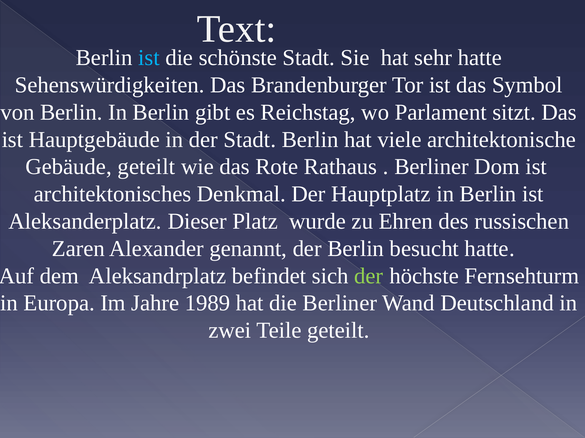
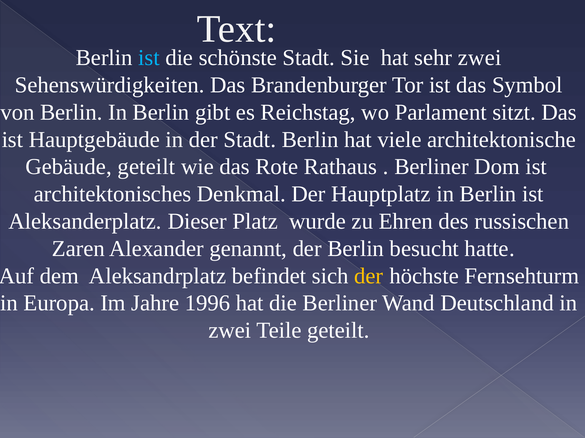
sehr hatte: hatte -> zwei (480, 58)
der colour: light green -> yellow (369, 276)
1989: 1989 -> 1996 (208, 304)
